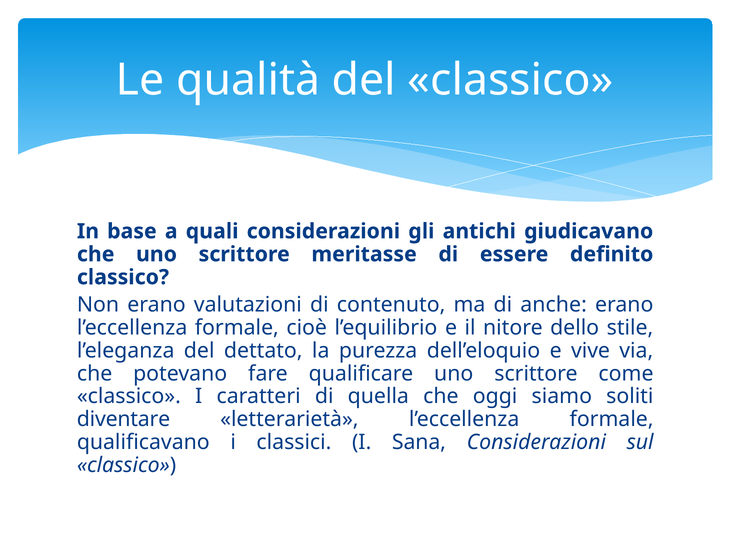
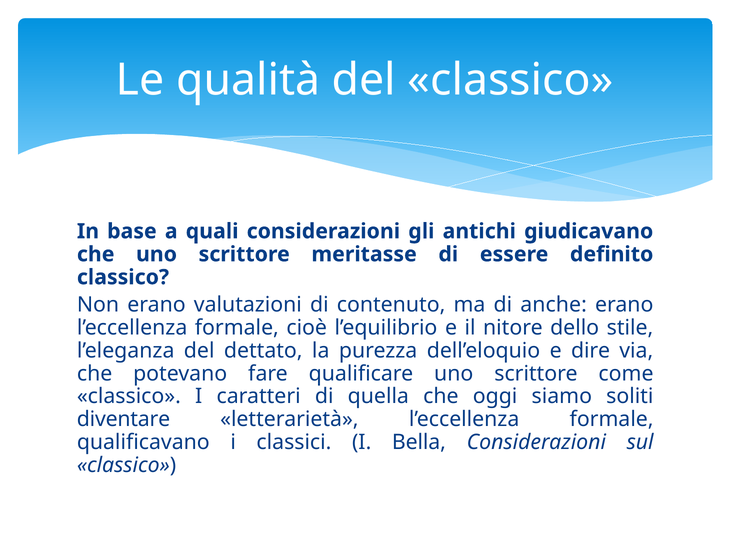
vive: vive -> dire (591, 351)
Sana: Sana -> Bella (419, 443)
